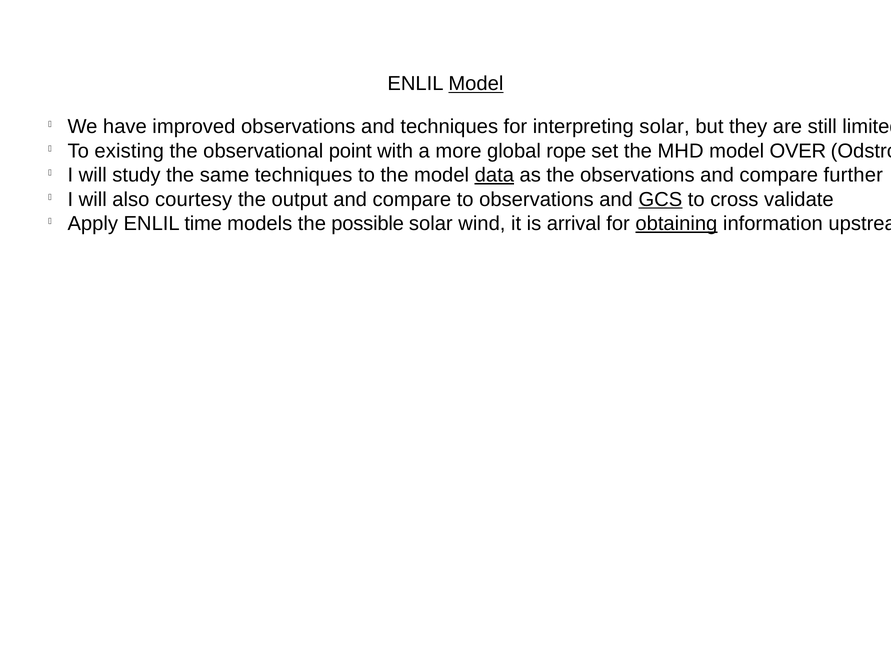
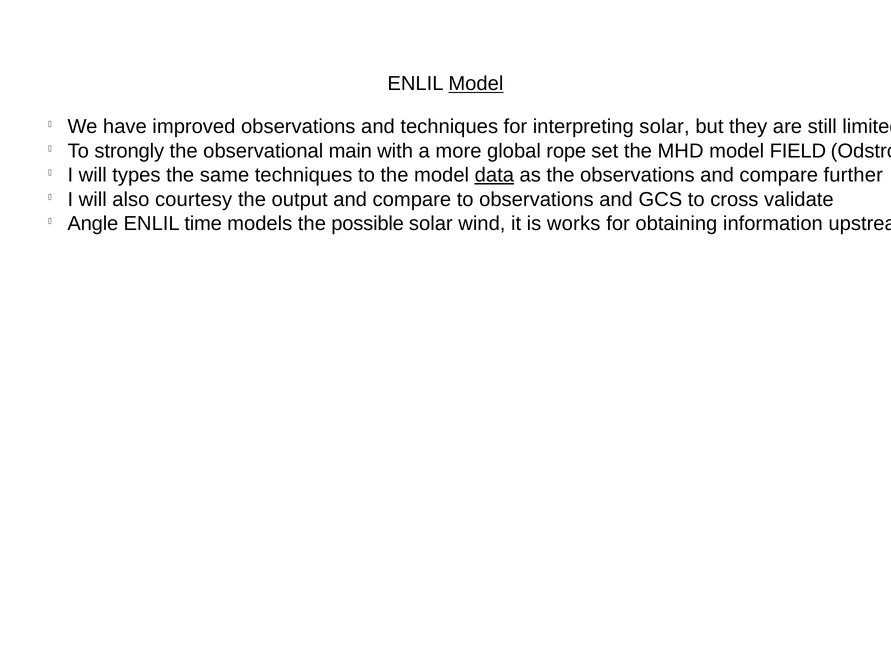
existing: existing -> strongly (129, 151)
point: point -> main (350, 151)
OVER: OVER -> FIELD (798, 151)
study: study -> types (136, 175)
GCS underline: present -> none (660, 199)
Apply: Apply -> Angle (93, 224)
arrival: arrival -> works (574, 224)
obtaining underline: present -> none (676, 224)
